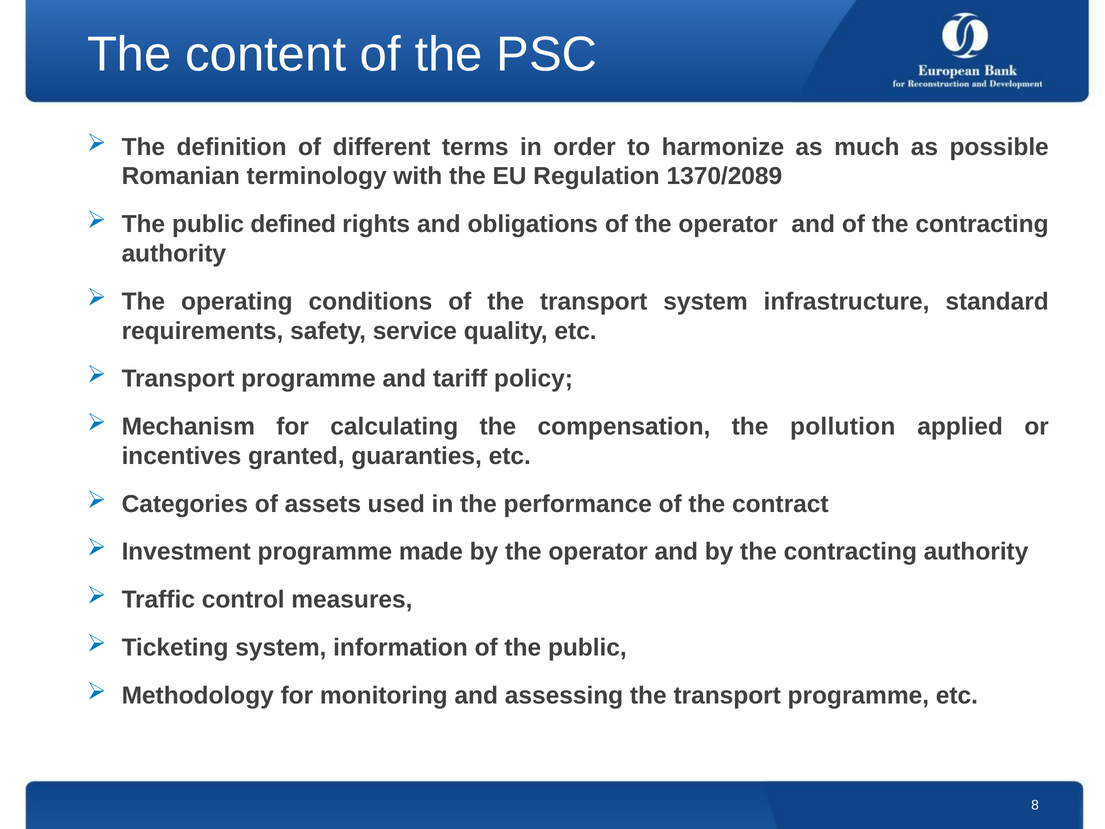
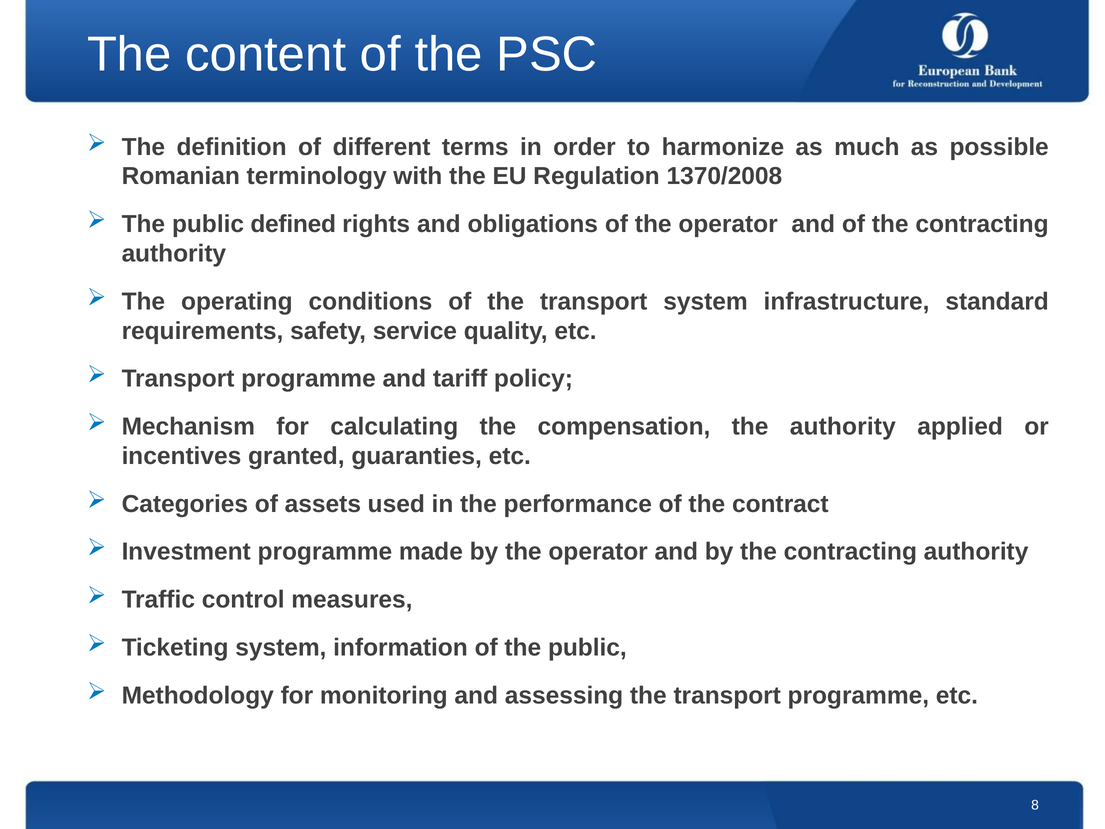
1370/2089: 1370/2089 -> 1370/2008 (724, 176)
the pollution: pollution -> authority (843, 427)
